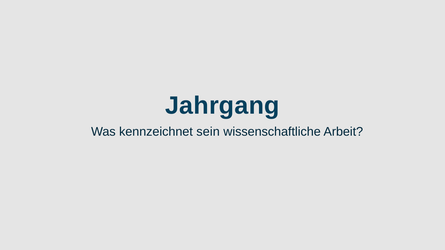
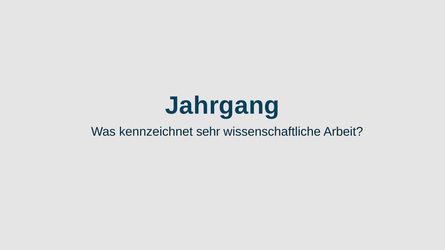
sein: sein -> sehr (208, 132)
